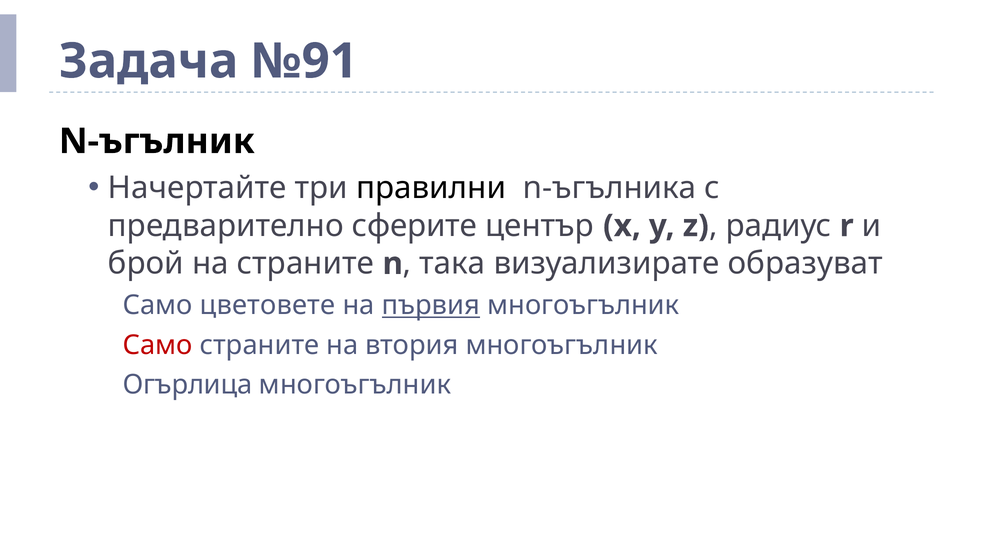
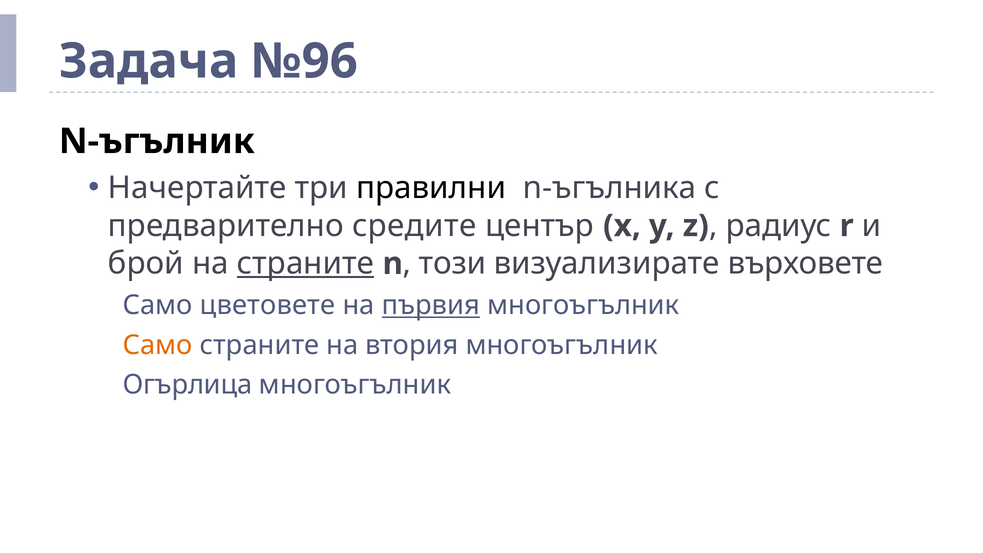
№91: №91 -> №96 (304, 61)
сферите: сферите -> средите (414, 226)
страните underline: none -> present (305, 264)
така: така -> този (452, 264)
образуват: образуват -> върховете (805, 264)
Само colour: red -> orange (158, 345)
